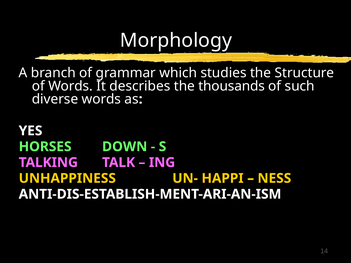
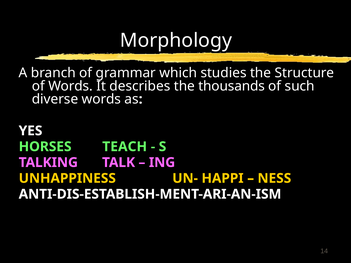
DOWN: DOWN -> TEACH (125, 147)
